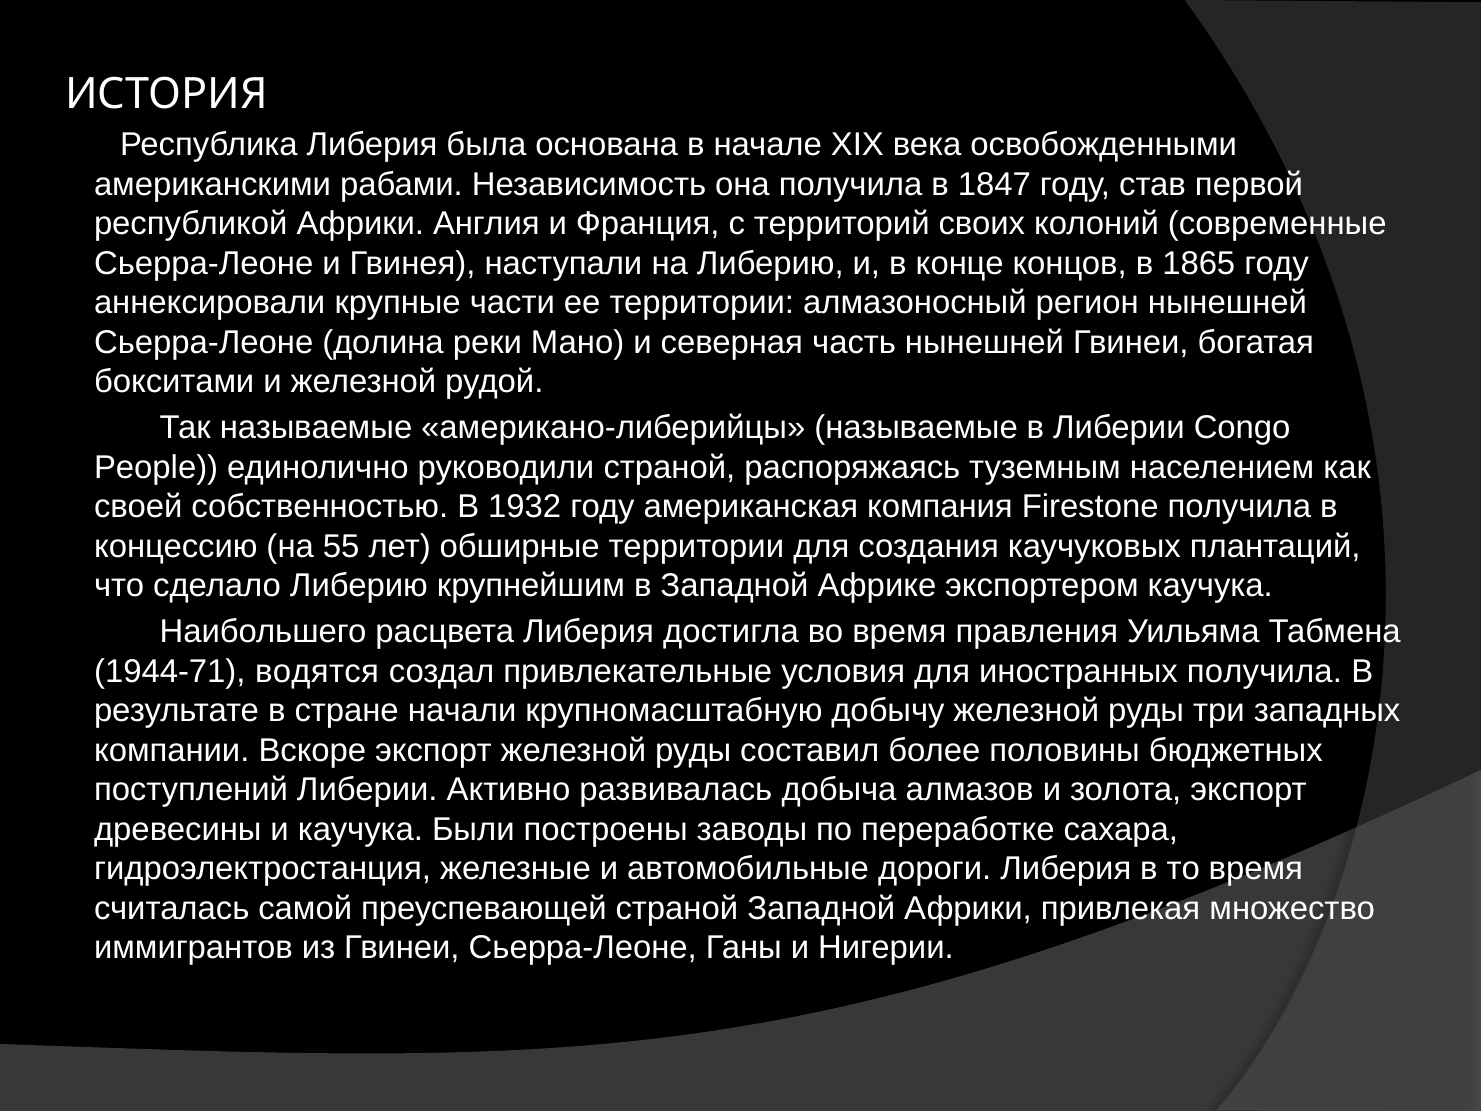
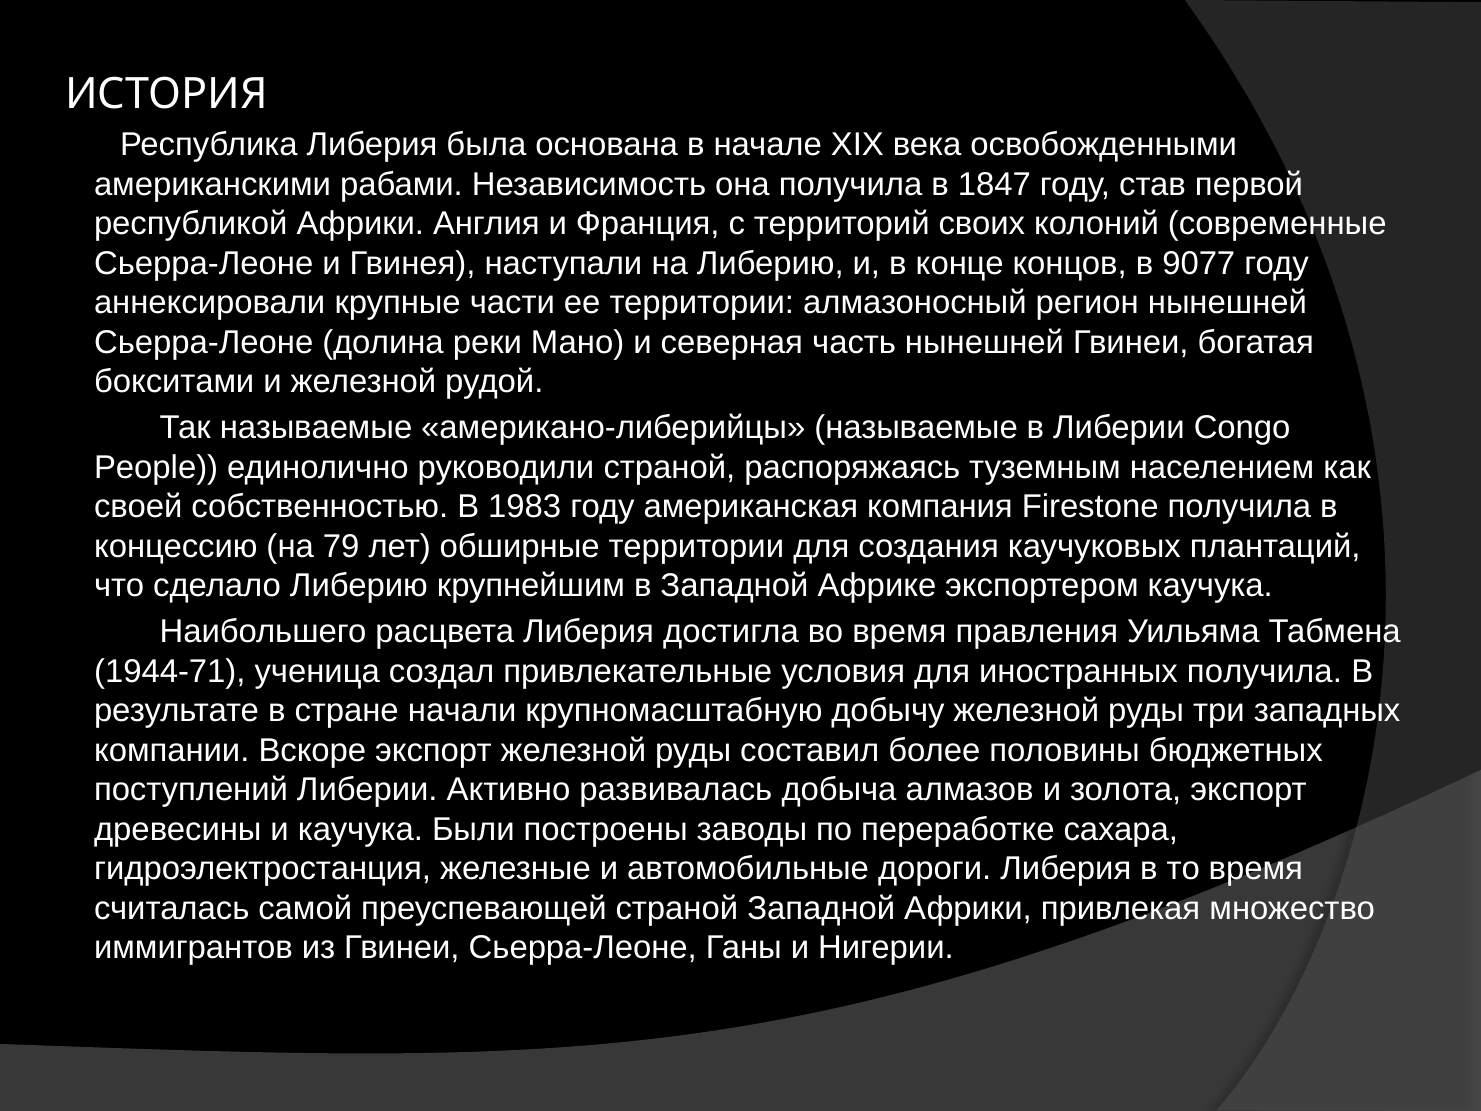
1865: 1865 -> 9077 (1199, 263)
1932: 1932 -> 1983 (525, 507)
55: 55 -> 79 (341, 546)
водятся: водятся -> ученица (317, 671)
